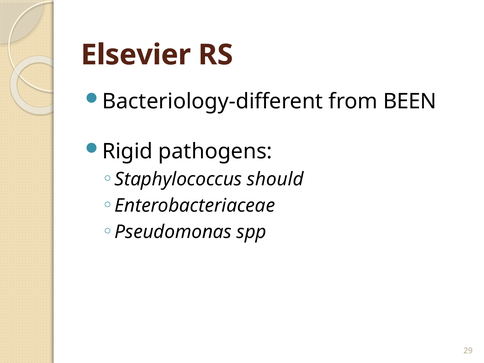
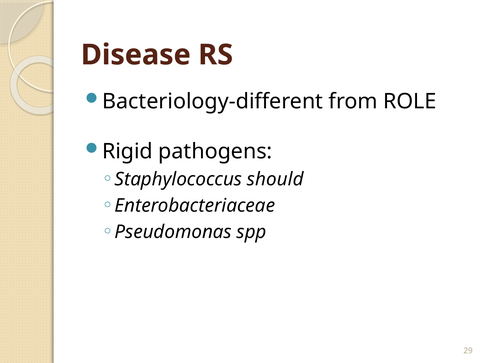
Elsevier: Elsevier -> Disease (136, 55)
BEEN: BEEN -> ROLE (410, 101)
